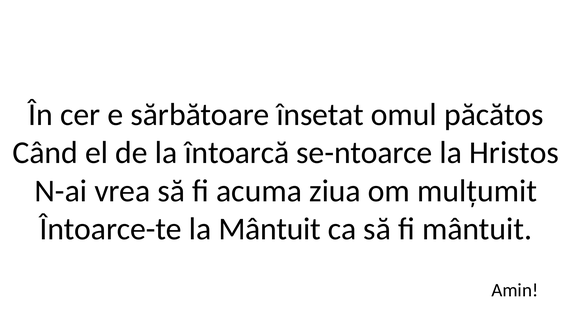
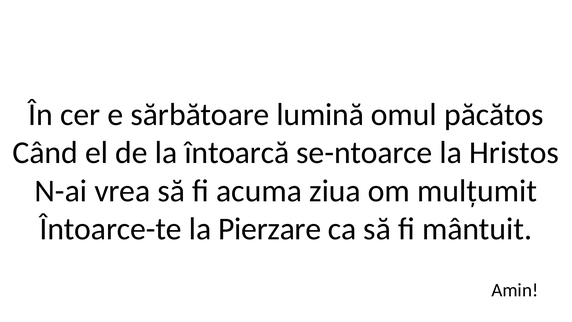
însetat: însetat -> lumină (320, 114)
la Mântuit: Mântuit -> Pierzare (270, 229)
